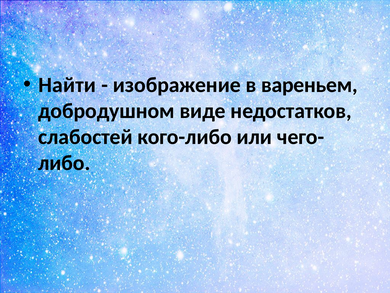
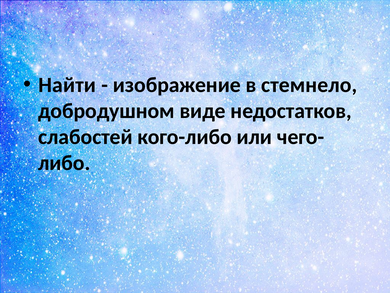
вареньем: вареньем -> стемнело (309, 85)
